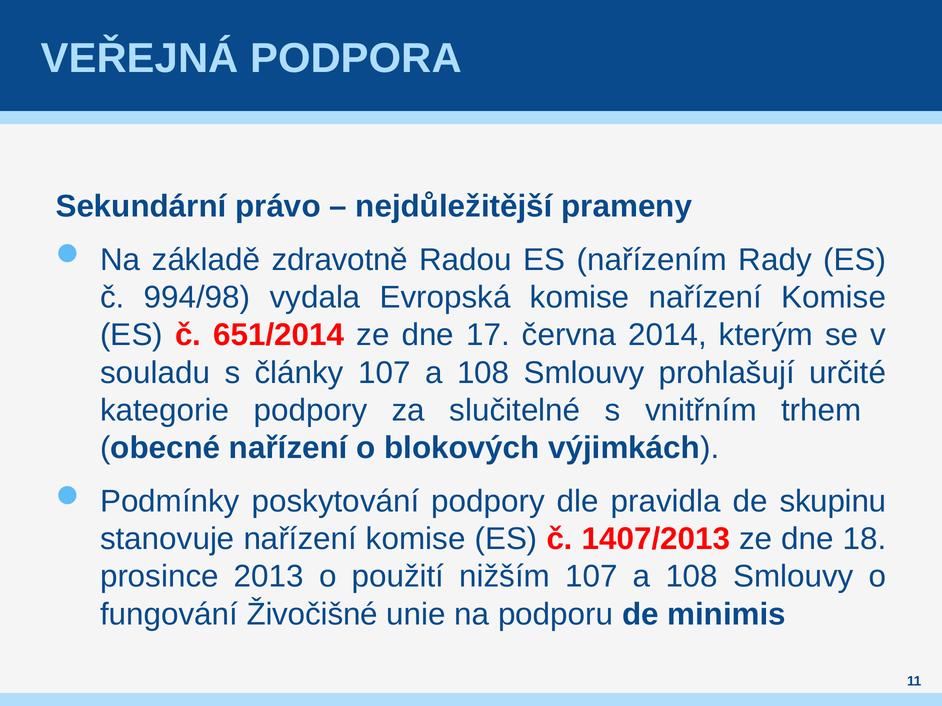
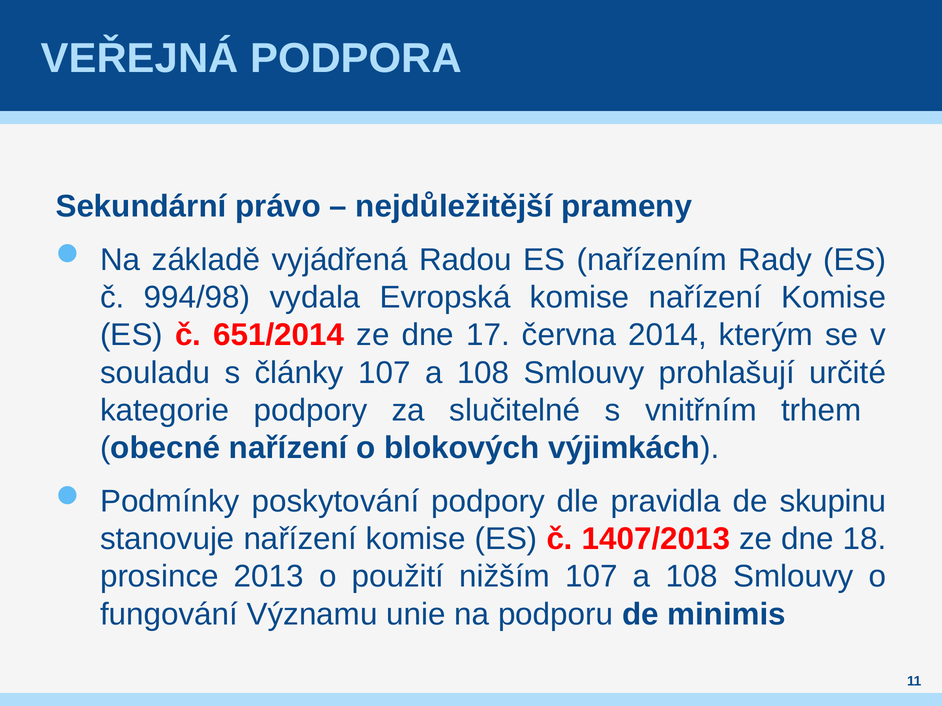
zdravotně: zdravotně -> vyjádřená (340, 260)
Živočišné: Živočišné -> Významu (312, 615)
